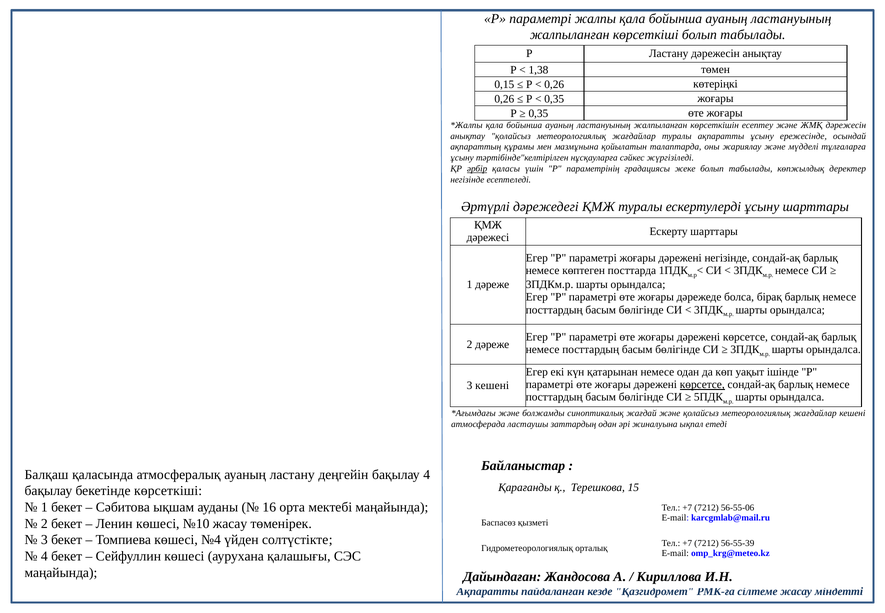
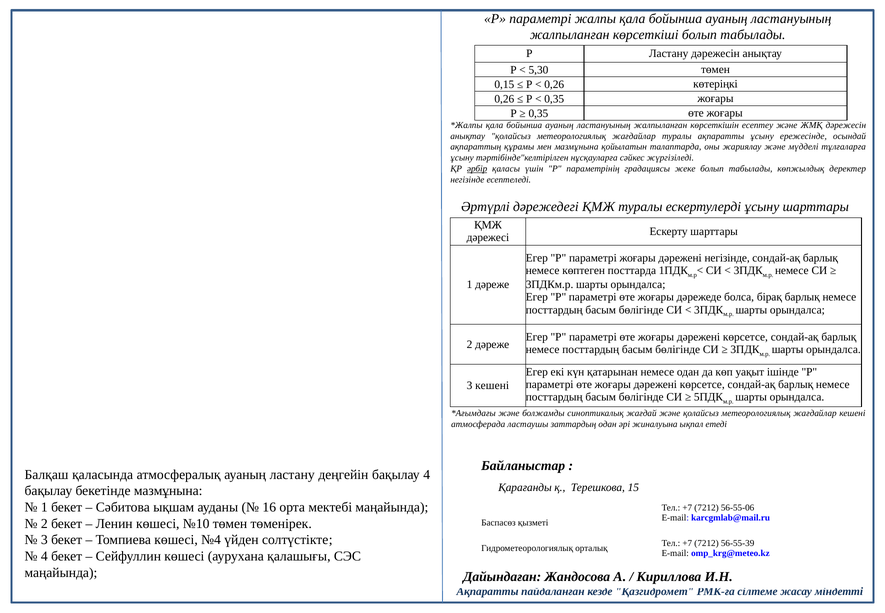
1,38: 1,38 -> 5,30 (538, 70)
көрсетсе underline: present -> none (702, 384)
бекетінде көрсеткіші: көрсеткіші -> мазмұнына (168, 491)
№10 жасау: жасау -> төмен (230, 523)
